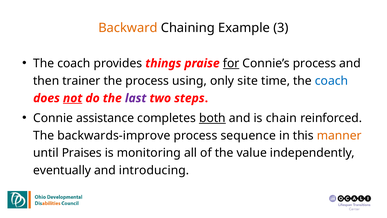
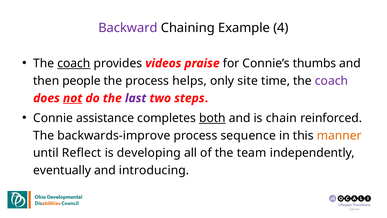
Backward colour: orange -> purple (128, 28)
3: 3 -> 4 (281, 28)
coach underline: none -> present (74, 63)
things: things -> videos (163, 63)
for underline: present -> none (231, 63)
Connie’s process: process -> thumbs (315, 63)
trainer: trainer -> people (81, 81)
using: using -> helps (190, 81)
coach colour: blue -> purple (331, 81)
Praises: Praises -> Reflect (82, 153)
monitoring: monitoring -> developing (149, 153)
value: value -> team (252, 153)
